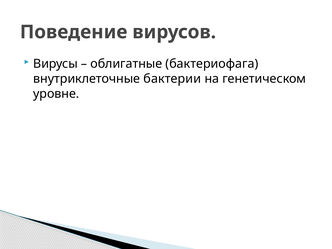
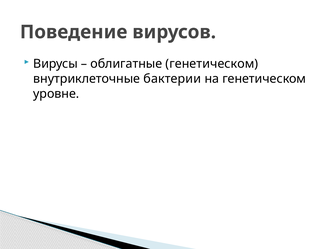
облигатные бактериофага: бактериофага -> генетическом (212, 64)
